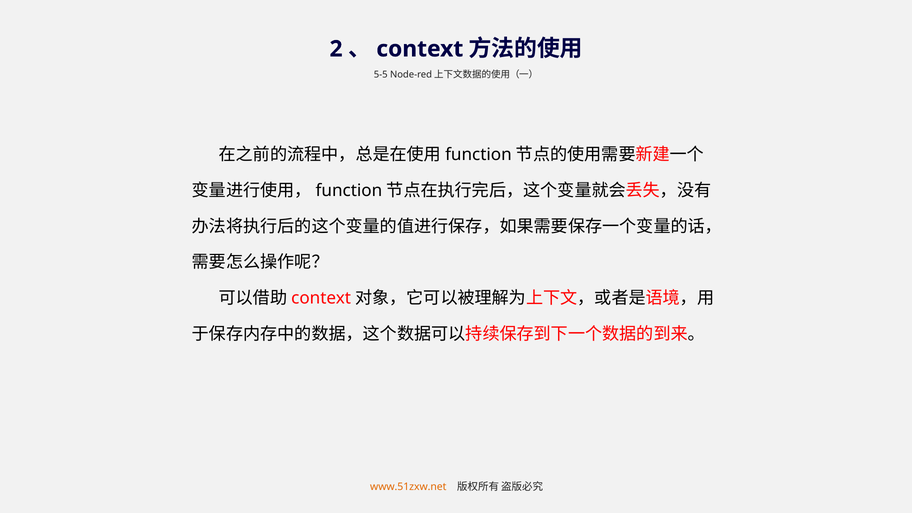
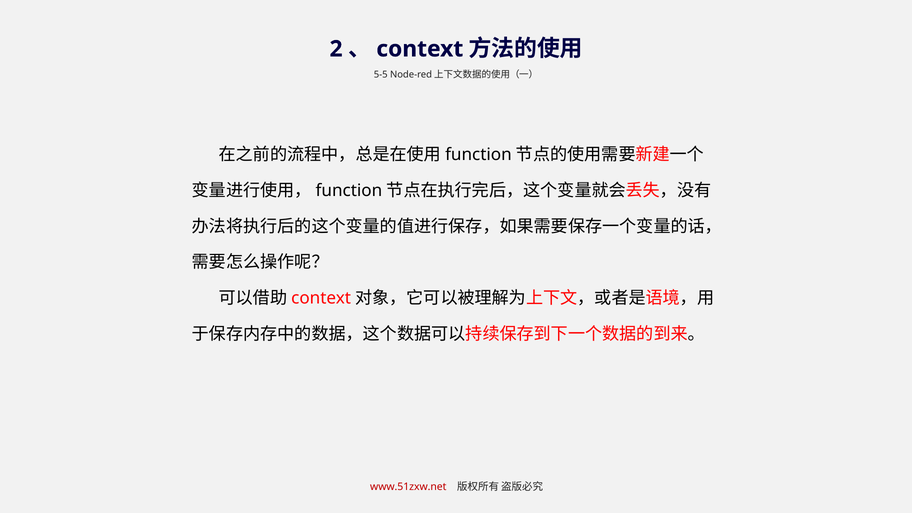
www.51zxw.net colour: orange -> red (408, 487)
